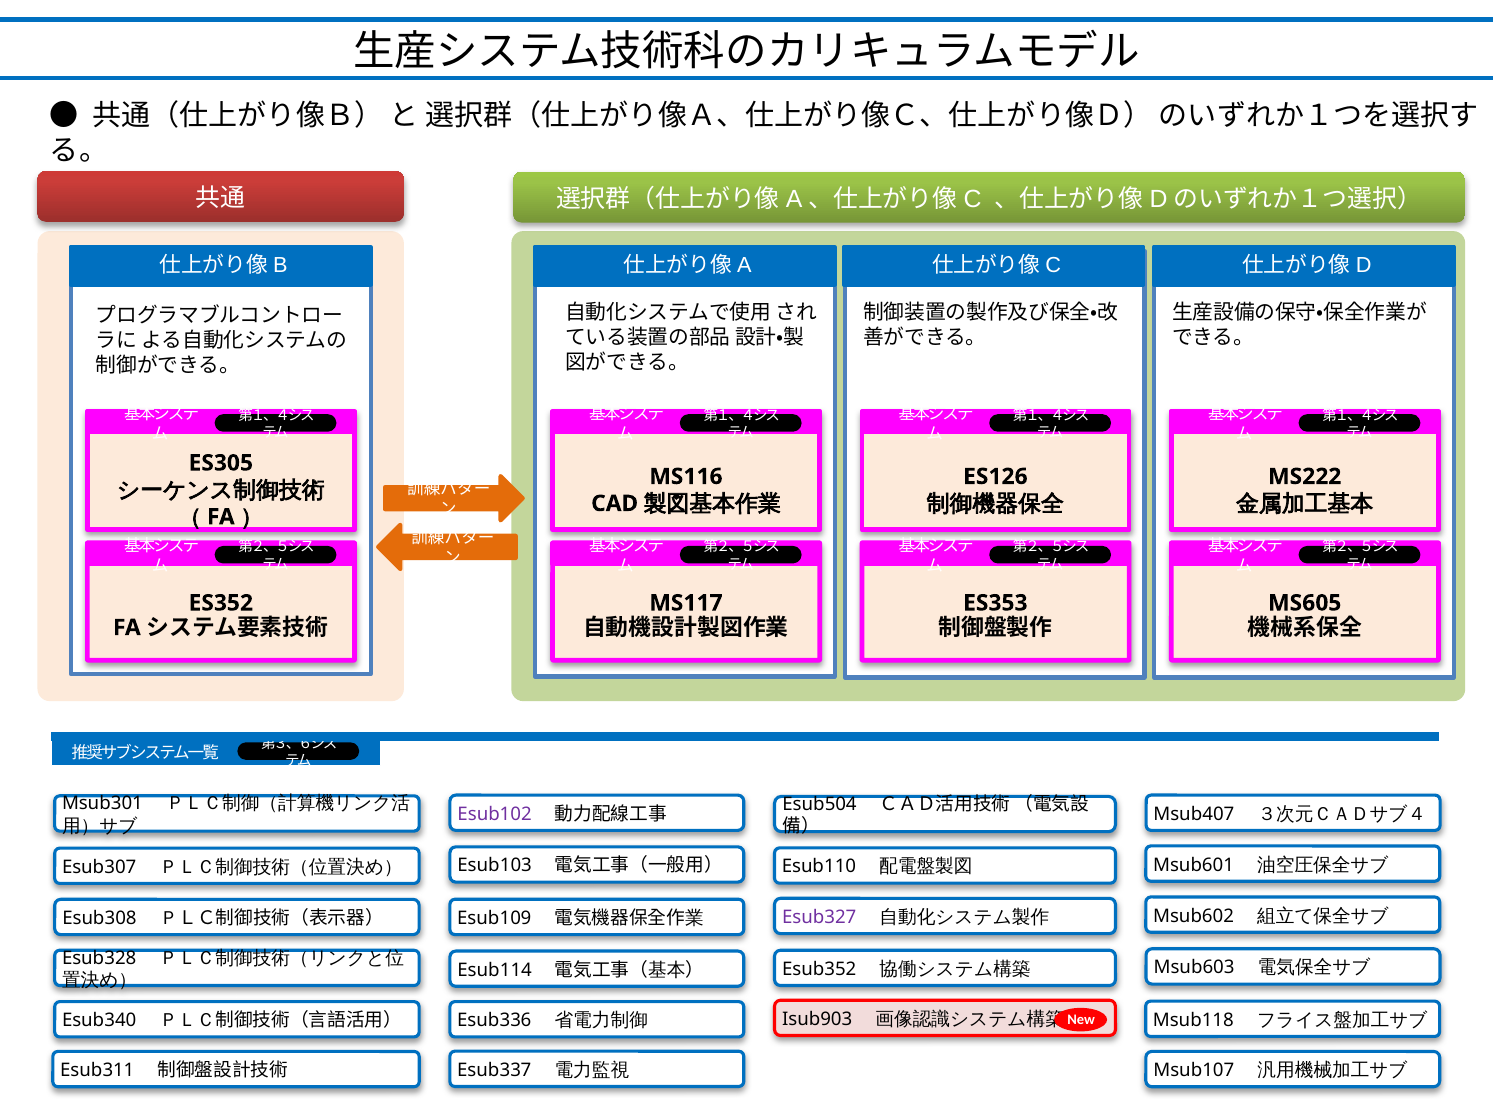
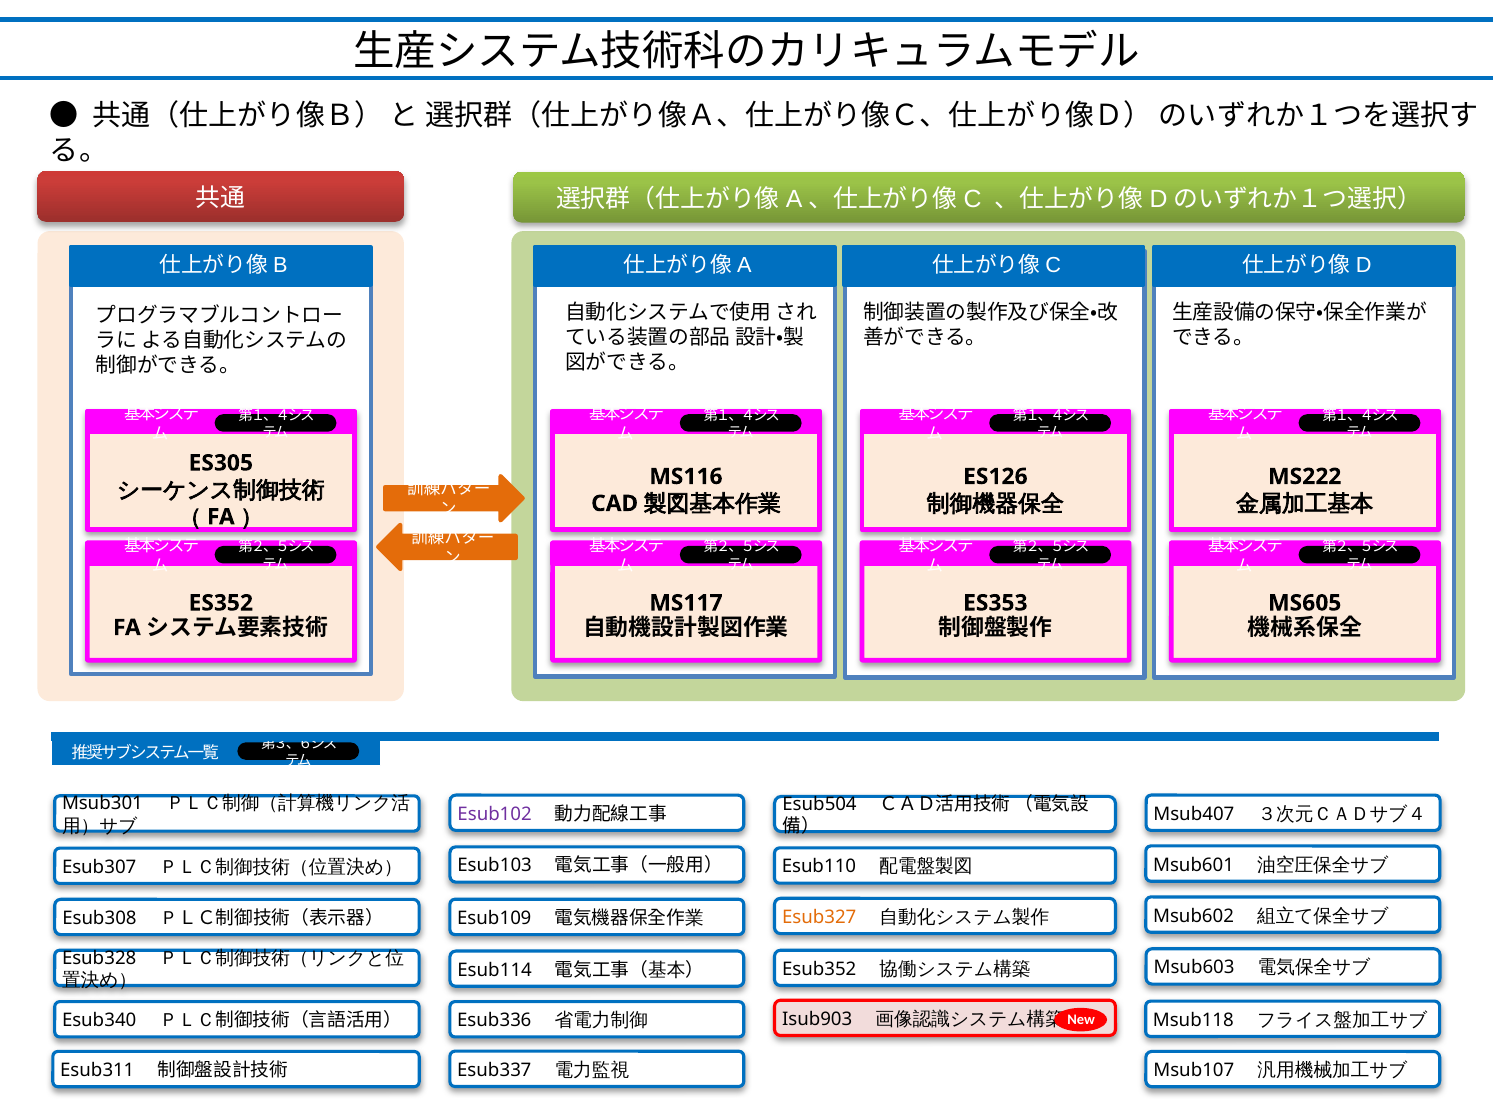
Esub327 colour: purple -> orange (819, 917)
